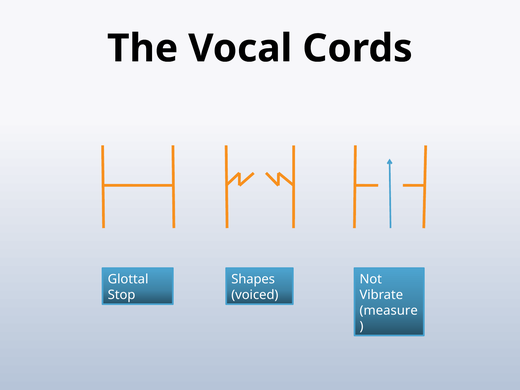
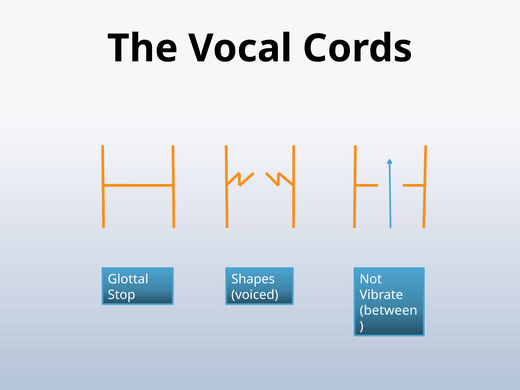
measure: measure -> between (389, 310)
